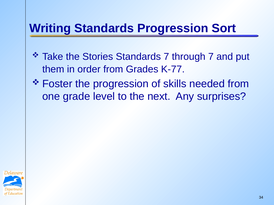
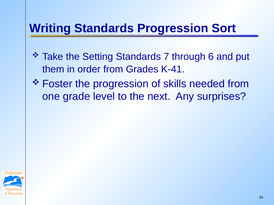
Stories: Stories -> Setting (98, 57)
through 7: 7 -> 6 (211, 57)
K-77: K-77 -> K-41 (173, 69)
